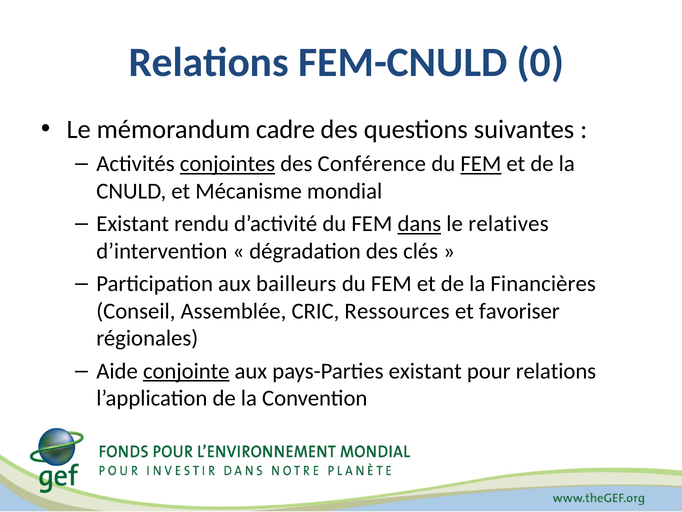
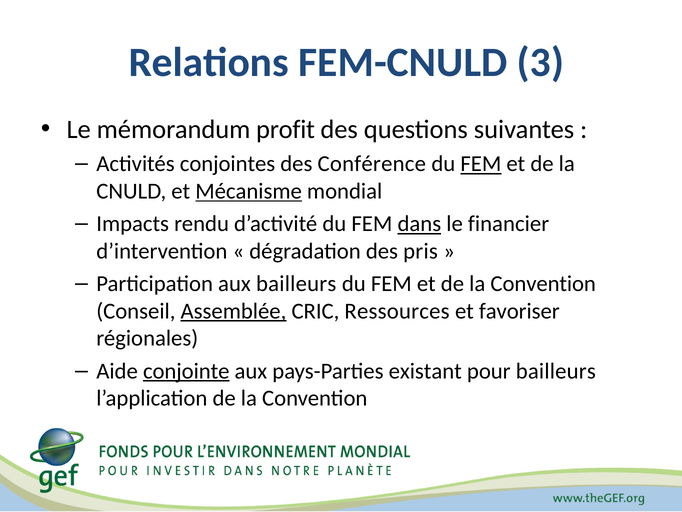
0: 0 -> 3 (540, 63)
cadre: cadre -> profit (286, 129)
conjointes underline: present -> none (228, 164)
Mécanisme underline: none -> present (249, 191)
Existant: Existant -> Impacts (133, 224)
relatives: relatives -> financier (509, 224)
clés: clés -> pris (421, 251)
et de la Financières: Financières -> Convention (543, 284)
Assemblée underline: none -> present (233, 311)
pour relations: relations -> bailleurs (556, 371)
